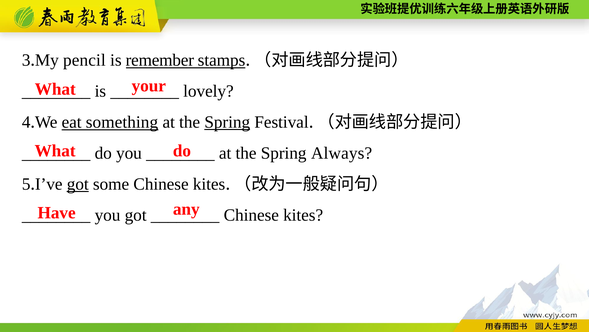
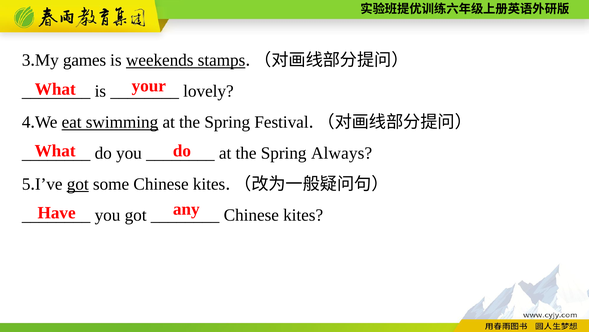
pencil: pencil -> games (85, 60)
remember: remember -> weekends (160, 60)
something: something -> swimming (122, 122)
Spring underline: present -> none (227, 122)
